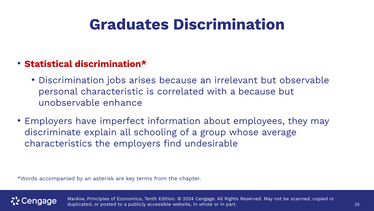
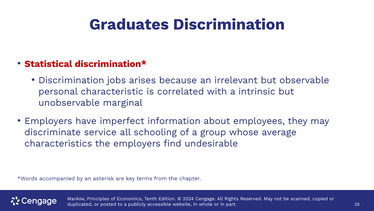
a because: because -> intrinsic (257, 91)
enhance: enhance -> marginal (123, 102)
explain: explain -> service (100, 132)
